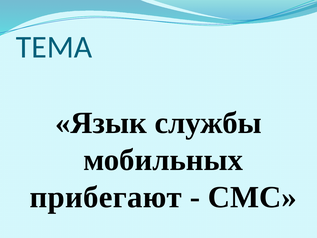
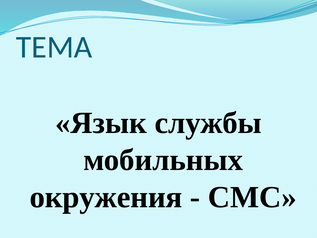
прибегают: прибегают -> окружения (106, 197)
